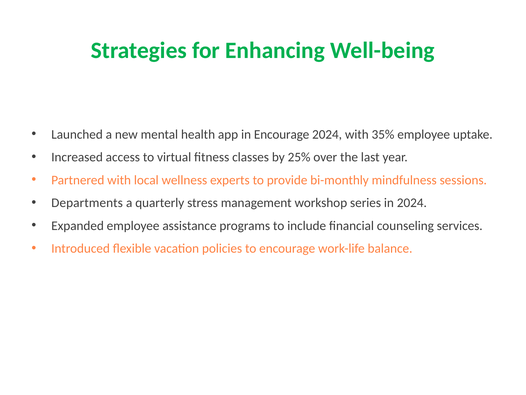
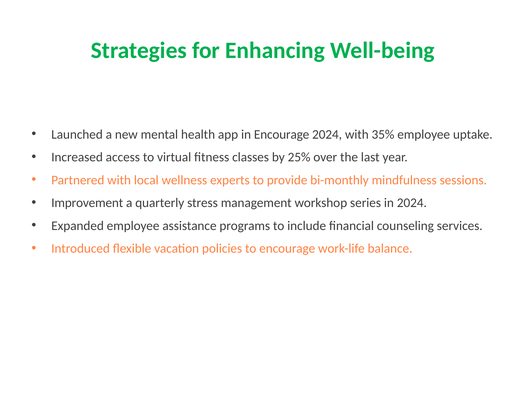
Departments: Departments -> Improvement (87, 203)
